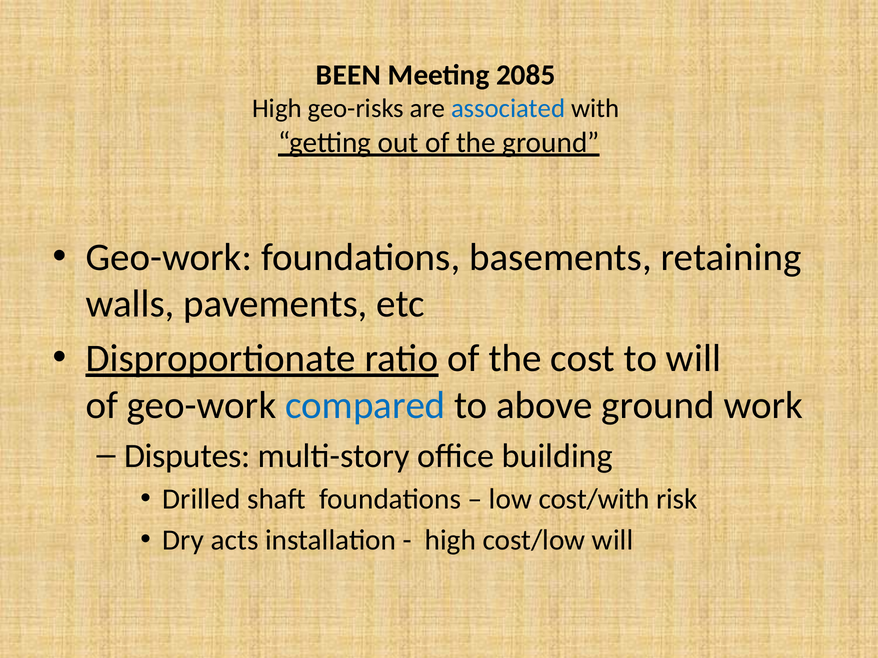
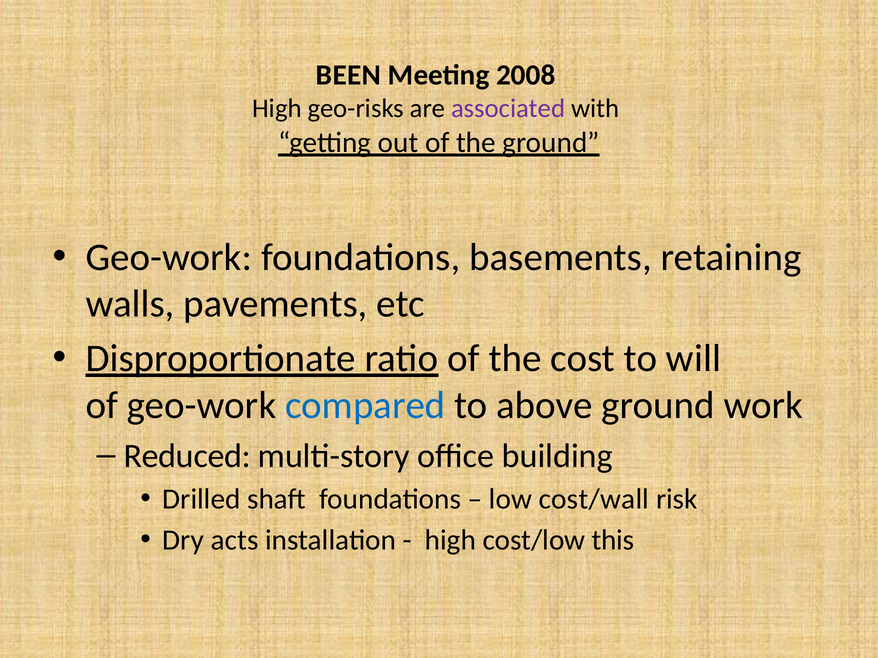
2085: 2085 -> 2008 (526, 75)
associated colour: blue -> purple (508, 109)
Disputes: Disputes -> Reduced (187, 456)
cost/with: cost/with -> cost/wall (594, 500)
cost/low will: will -> this (613, 541)
